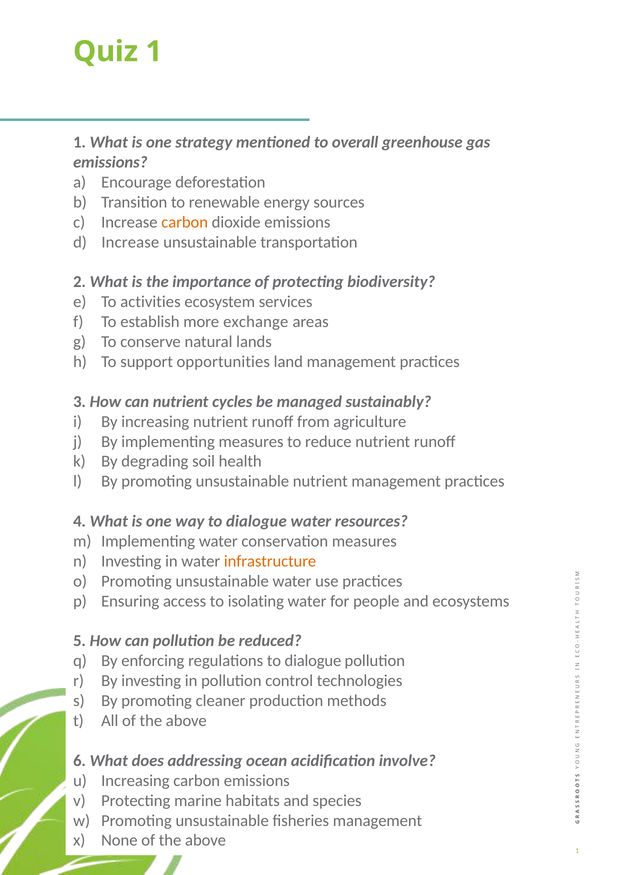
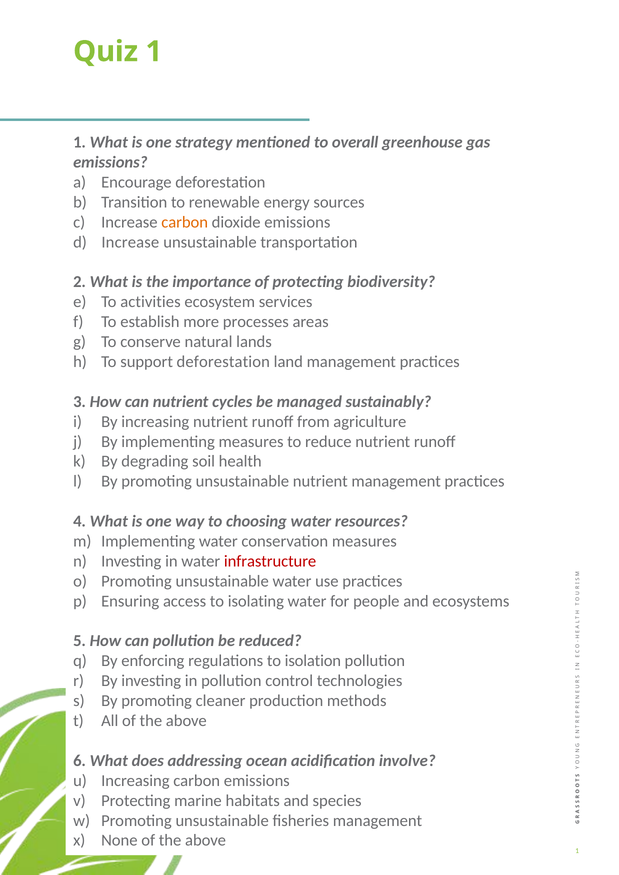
exchange: exchange -> processes (256, 322)
support opportunities: opportunities -> deforestation (223, 362)
way to dialogue: dialogue -> choosing (256, 522)
infrastructure colour: orange -> red (270, 562)
regulations to dialogue: dialogue -> isolation (313, 661)
